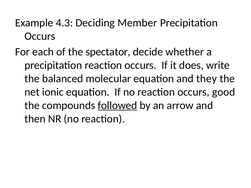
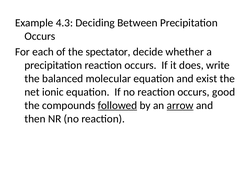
Member: Member -> Between (137, 23)
they: they -> exist (207, 79)
arrow underline: none -> present (180, 105)
